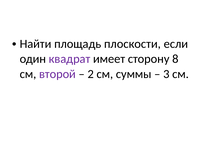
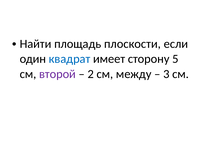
квадрат colour: purple -> blue (70, 59)
8: 8 -> 5 (175, 59)
суммы: суммы -> между (134, 74)
